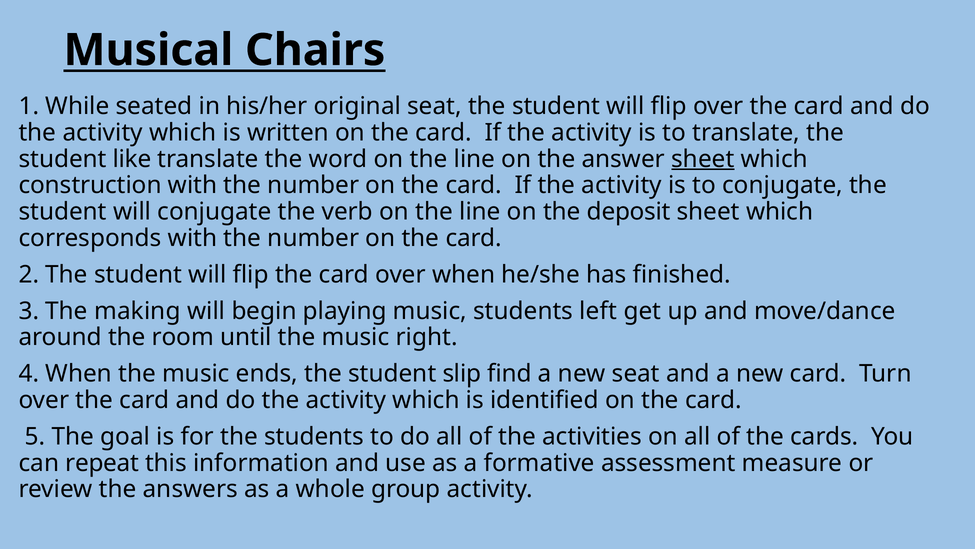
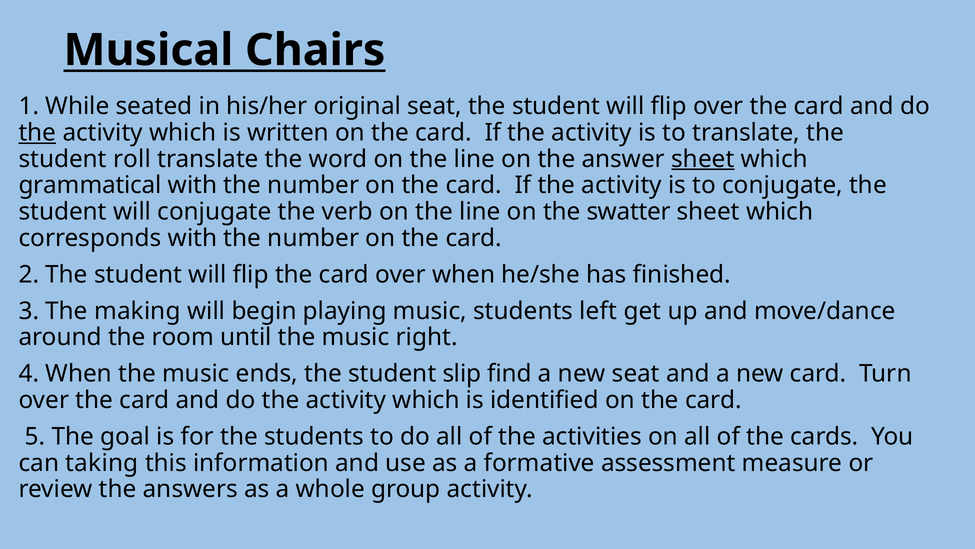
the underline: none -> present (37, 133)
like: like -> roll (132, 159)
construction: construction -> grammatical (90, 185)
deposit: deposit -> swatter (629, 211)
repeat: repeat -> taking (102, 463)
